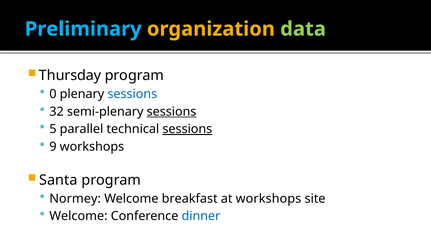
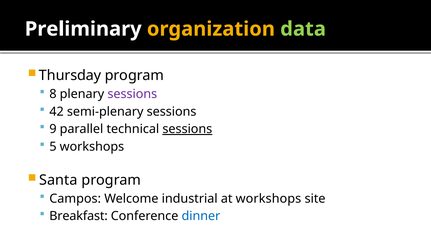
Preliminary colour: light blue -> white (83, 29)
0: 0 -> 8 (53, 94)
sessions colour: blue -> purple (132, 94)
32: 32 -> 42 (57, 112)
sessions underline: present -> none (172, 112)
5: 5 -> 9 (53, 129)
9: 9 -> 5 (53, 147)
Normey: Normey -> Campos (75, 199)
breakfast: breakfast -> industrial (190, 199)
Welcome: Welcome -> Breakfast (79, 217)
